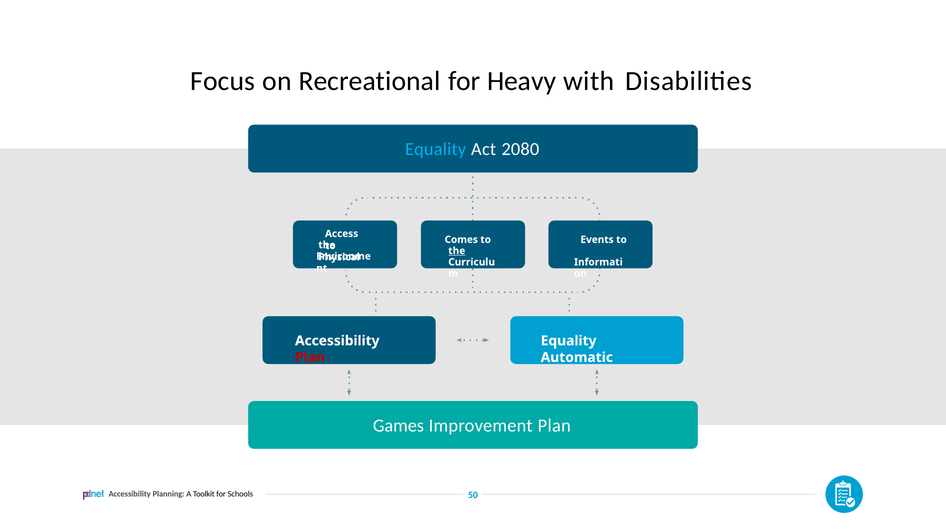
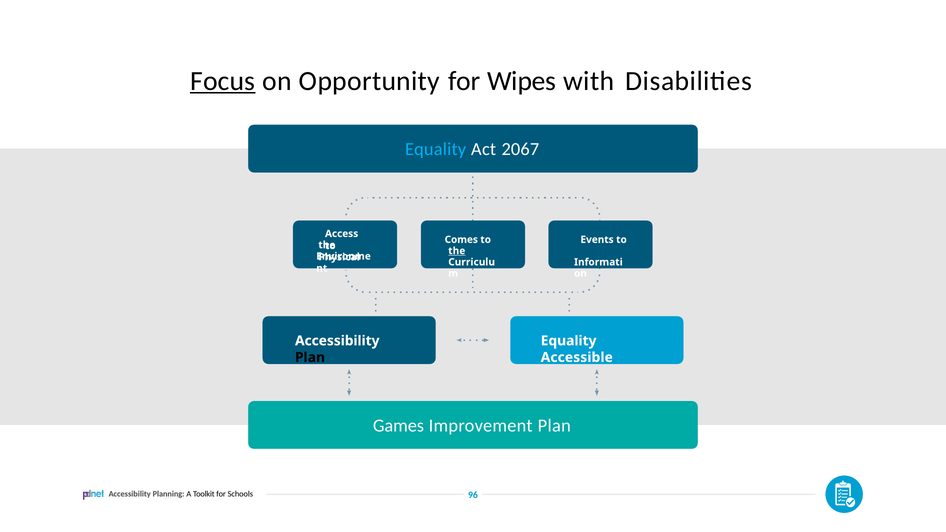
Focus underline: none -> present (223, 81)
Recreational: Recreational -> Opportunity (369, 81)
Heavy: Heavy -> Wipes (522, 81)
2080: 2080 -> 2067 (520, 149)
Plan colour: red -> black (310, 357)
Automatic: Automatic -> Accessible (577, 357)
50: 50 -> 96 (473, 495)
